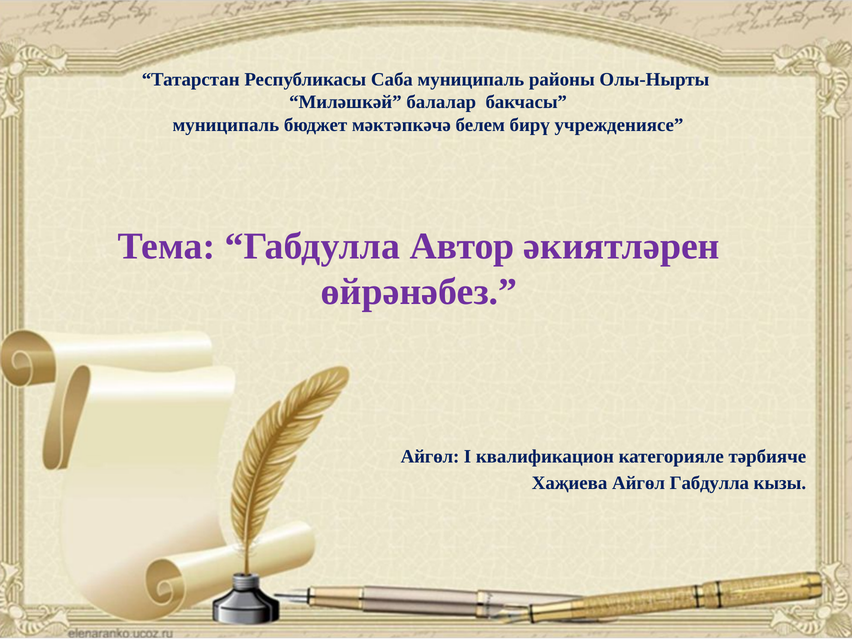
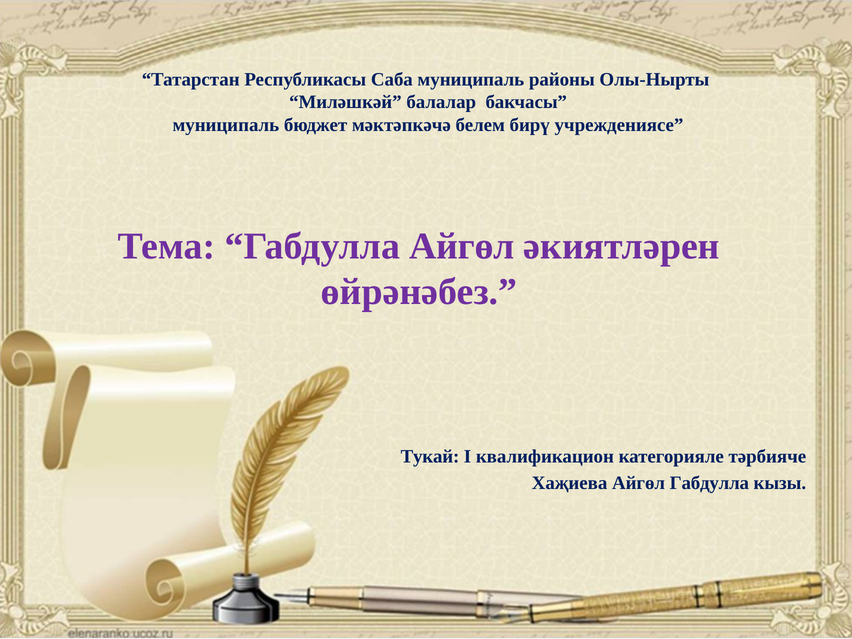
Габдулла Автор: Автор -> Айгөл (462, 246)
Айгөл: Айгөл -> Тукай (430, 456)
